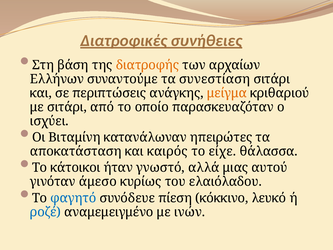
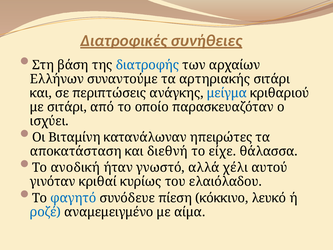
διατροφής colour: orange -> blue (147, 65)
συνεστίαση: συνεστίαση -> αρτηριακής (215, 79)
μείγμα colour: orange -> blue (227, 93)
καιρός: καιρός -> διεθνή (167, 151)
κάτοικοι: κάτοικοι -> ανοδική (75, 168)
μιας: μιας -> χέλι (235, 168)
άμεσο: άμεσο -> κριθαί (98, 182)
ινών: ινών -> αίμα (190, 212)
